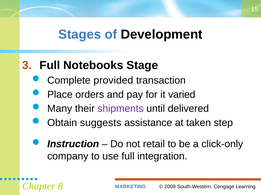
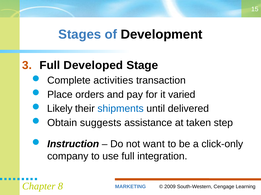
Notebooks: Notebooks -> Developed (93, 66)
provided: provided -> activities (113, 81)
Many: Many -> Likely (60, 109)
shipments colour: purple -> blue (121, 109)
retail: retail -> want (154, 145)
